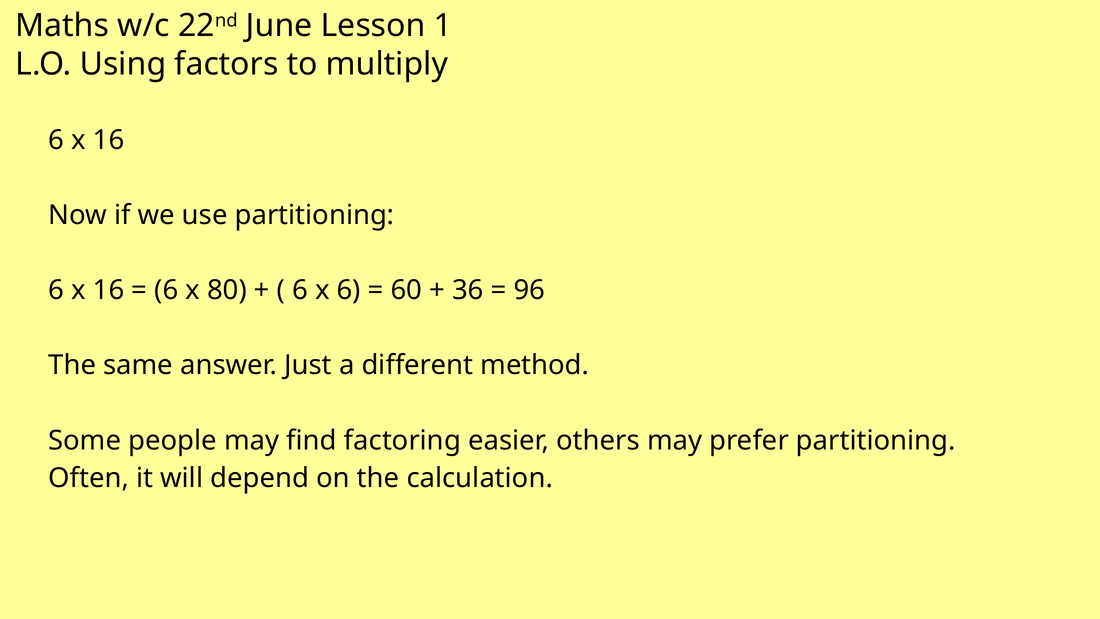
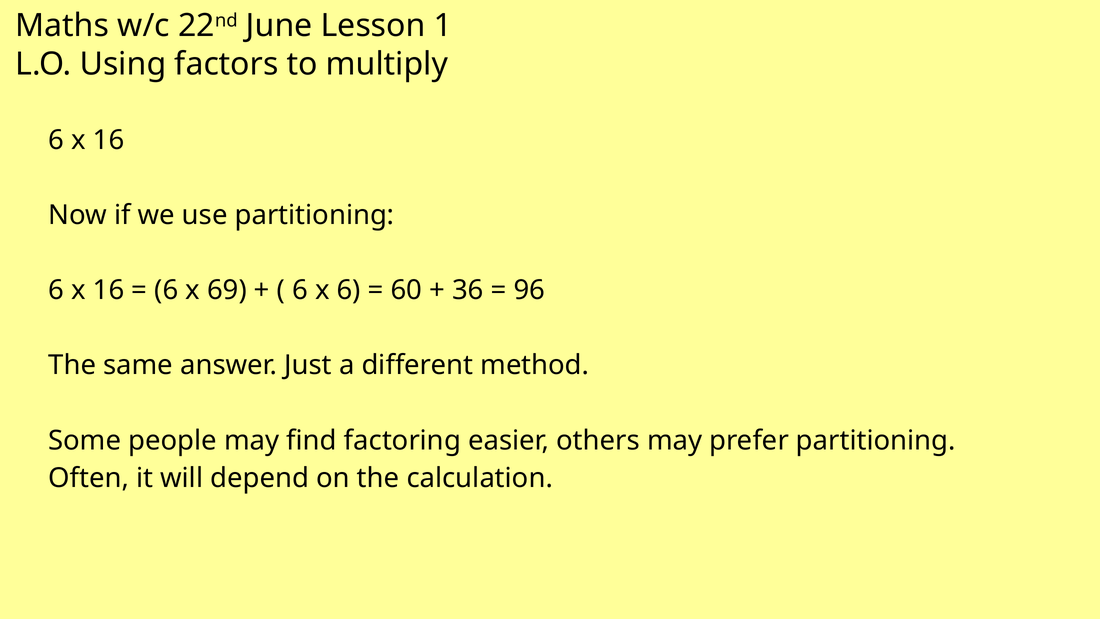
80: 80 -> 69 (227, 290)
